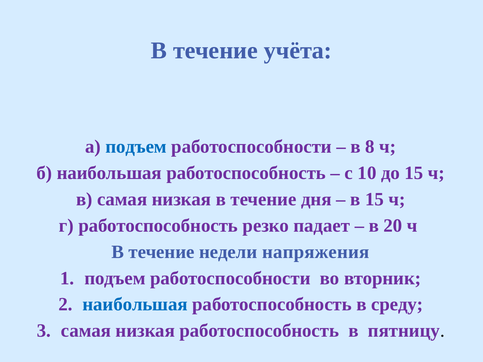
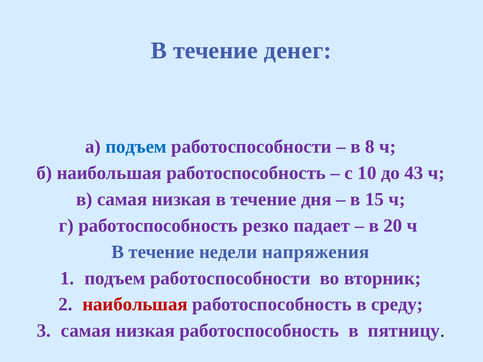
учёта: учёта -> денег (298, 50)
до 15: 15 -> 43 (414, 173)
наибольшая colour: blue -> red (135, 305)
